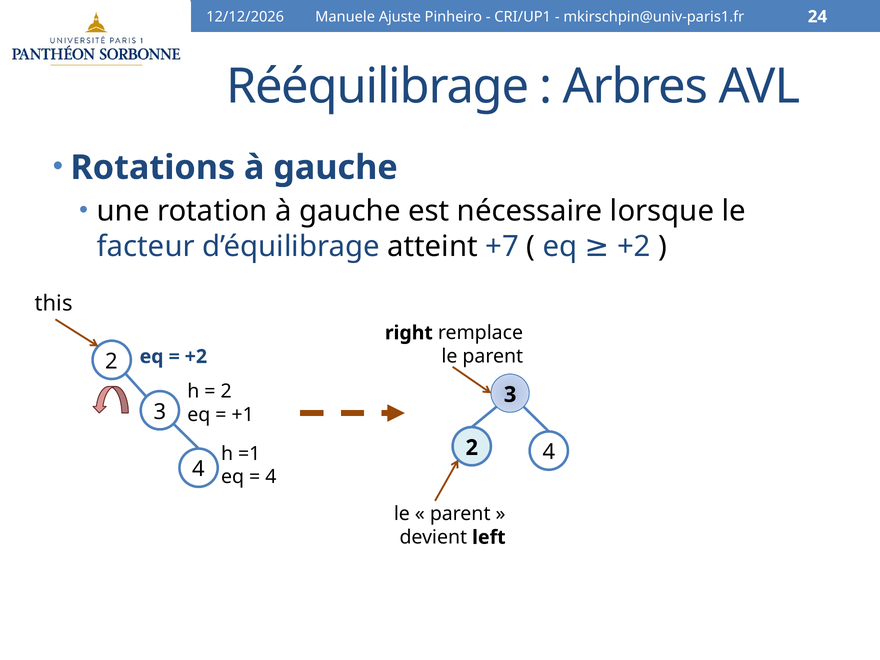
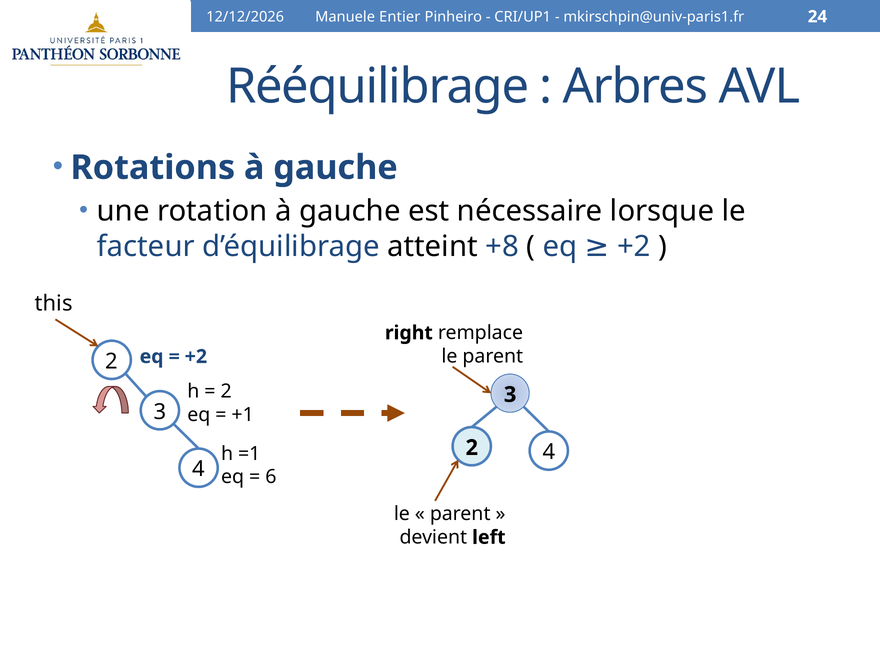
Ajuste: Ajuste -> Entier (400, 17)
+7: +7 -> +8 (502, 246)
4: 4 -> 6 (271, 477)
